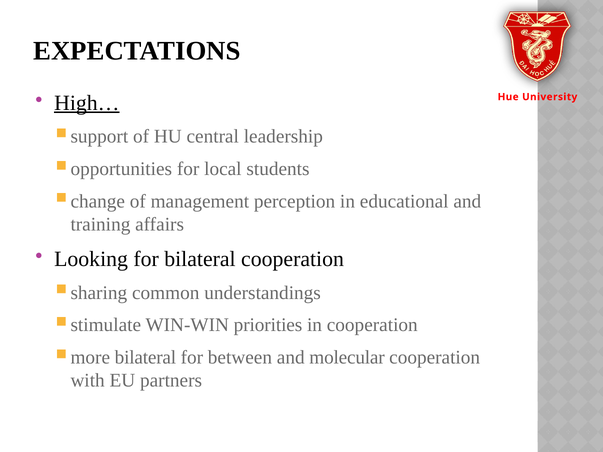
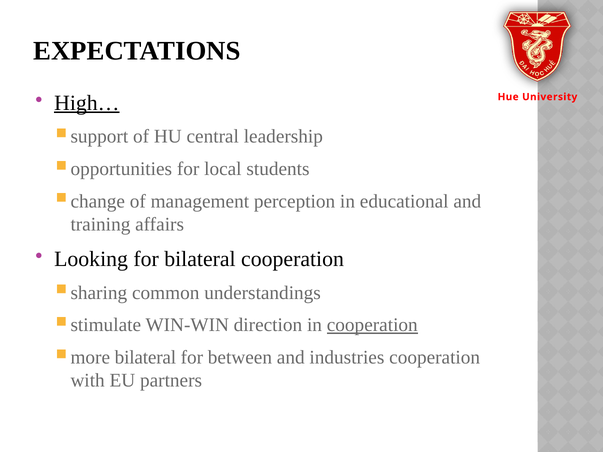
priorities: priorities -> direction (268, 325)
cooperation underline: none -> present (372, 325)
molecular: molecular -> industries (347, 357)
